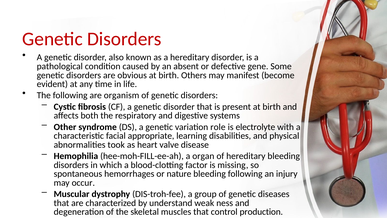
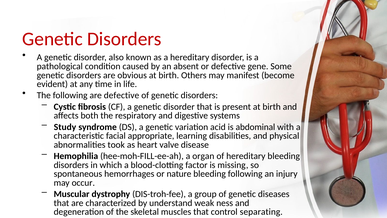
are organism: organism -> defective (122, 95)
Other: Other -> Study (65, 127)
role: role -> acid (218, 127)
electrolyte: electrolyte -> abdominal (255, 127)
production: production -> separating (261, 212)
